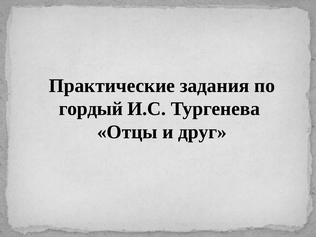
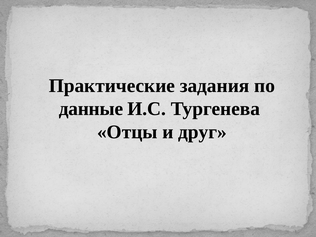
гордый: гордый -> данные (91, 109)
